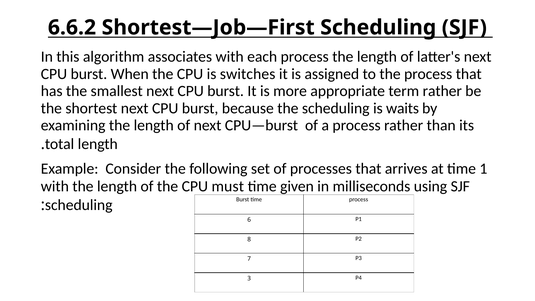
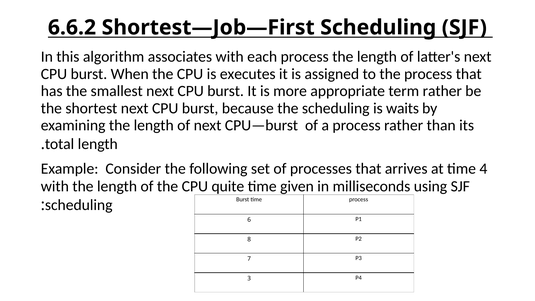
switches: switches -> executes (248, 74)
1: 1 -> 4 (483, 169)
must: must -> quite (228, 186)
